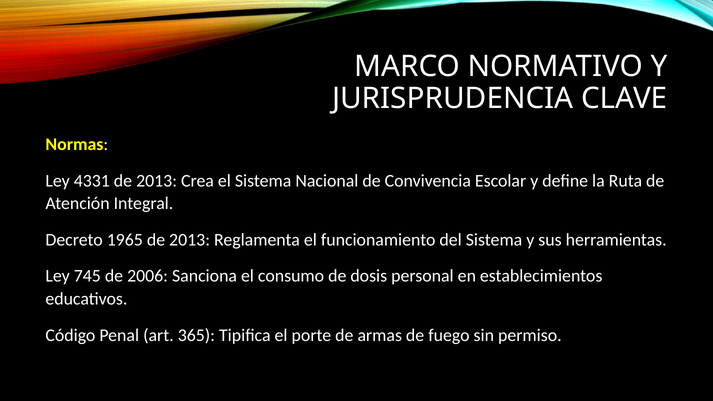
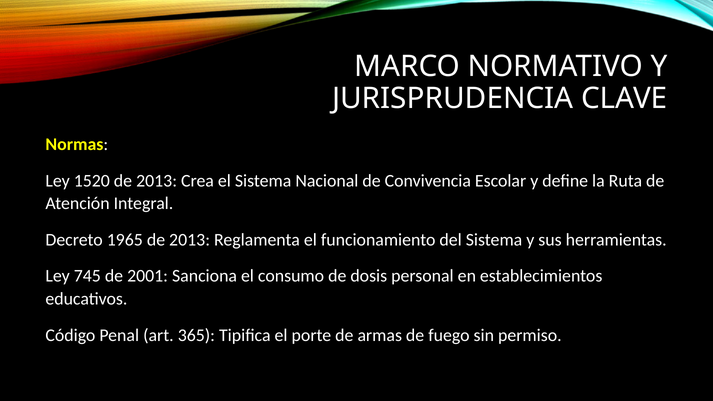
4331: 4331 -> 1520 (92, 181)
2006: 2006 -> 2001 (148, 276)
